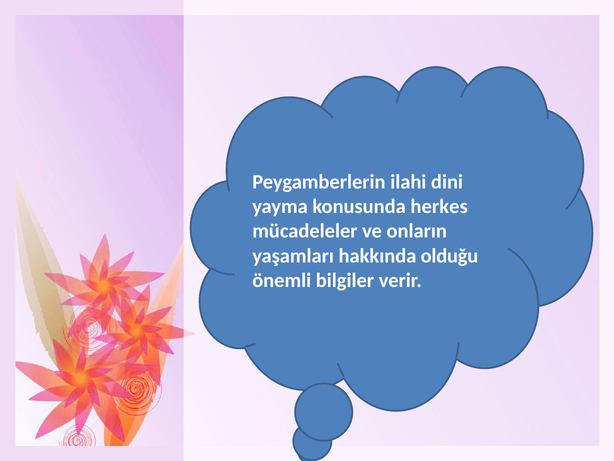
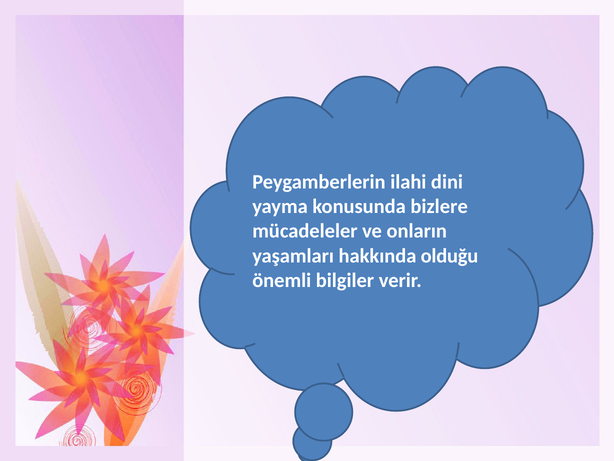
herkes: herkes -> bizlere (439, 206)
